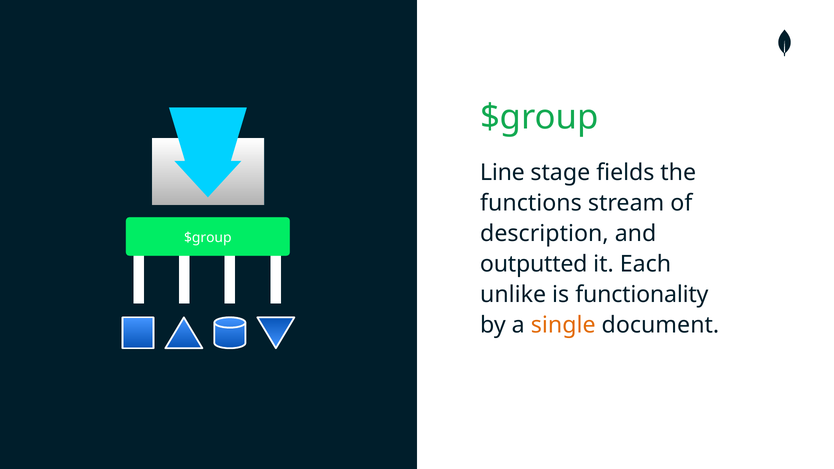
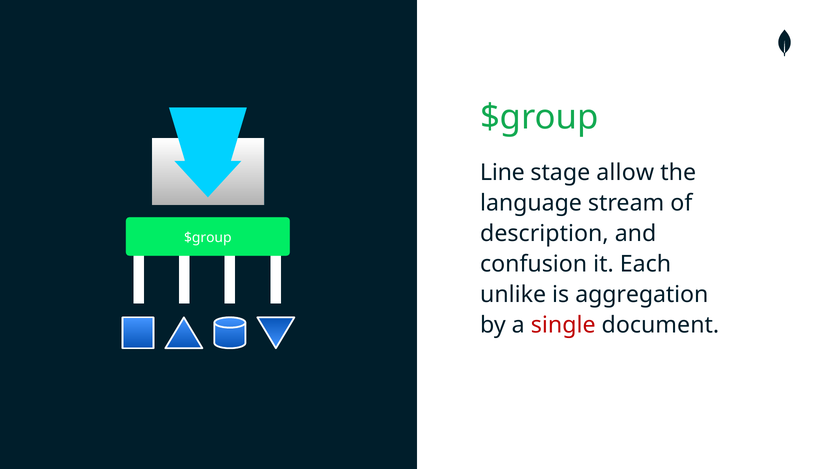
fields: fields -> allow (625, 173)
functions: functions -> language (531, 203)
outputted: outputted -> confusion (534, 264)
functionality: functionality -> aggregation (642, 295)
single colour: orange -> red (563, 325)
